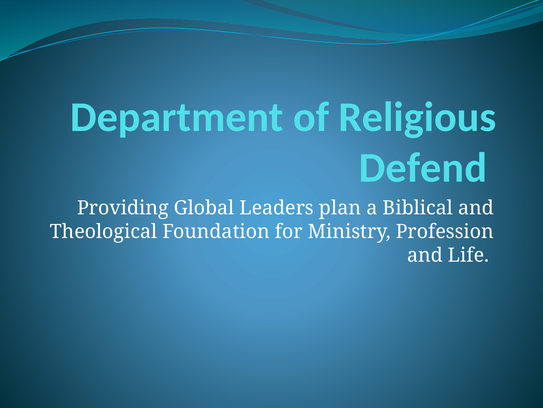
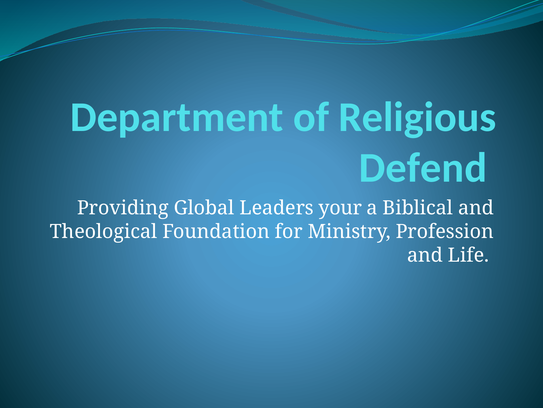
plan: plan -> your (340, 208)
